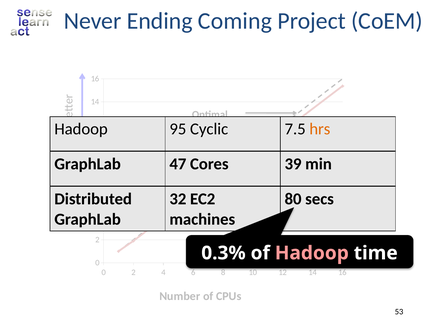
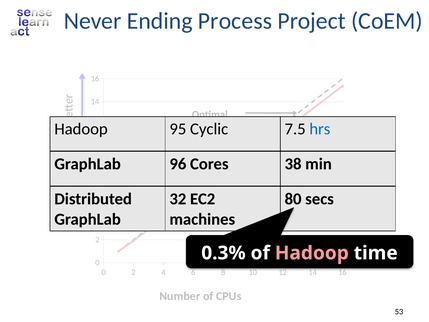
Coming: Coming -> Process (235, 21)
hrs colour: orange -> blue (320, 129)
47: 47 -> 96 (178, 164)
39: 39 -> 38 (293, 164)
